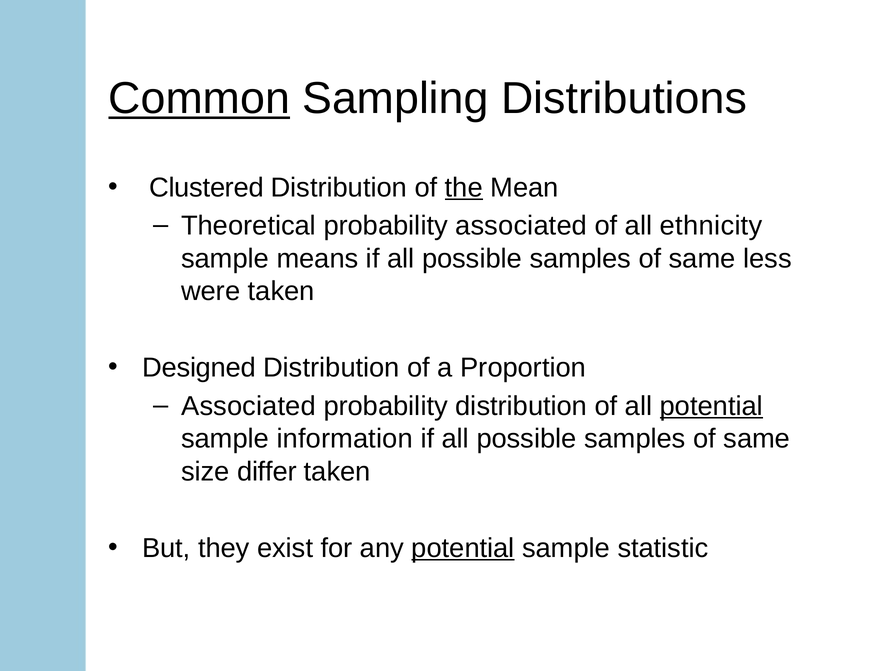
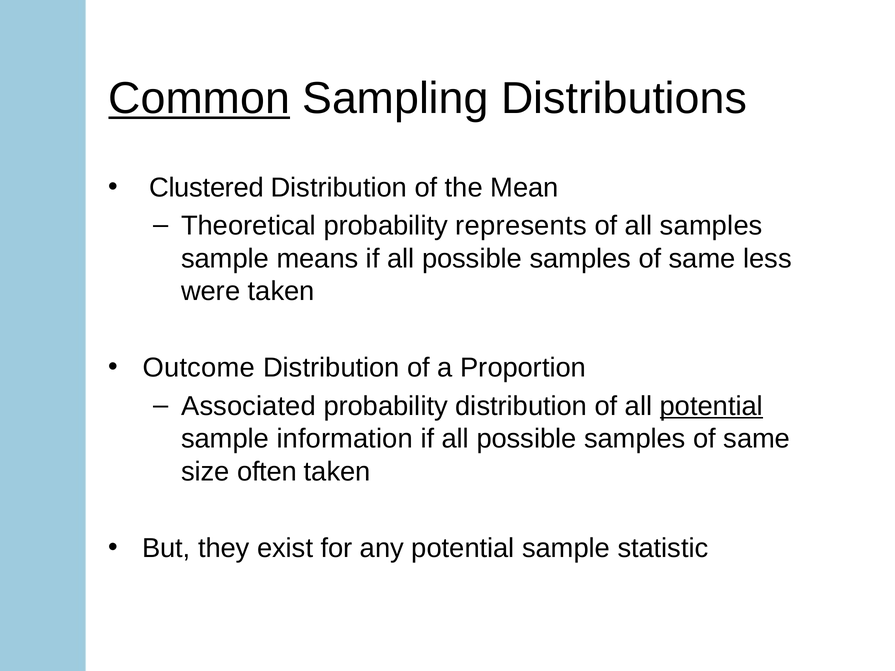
the underline: present -> none (464, 188)
probability associated: associated -> represents (521, 226)
all ethnicity: ethnicity -> samples (711, 226)
Designed: Designed -> Outcome (199, 368)
differ: differ -> often (267, 472)
potential underline: present -> none (463, 548)
